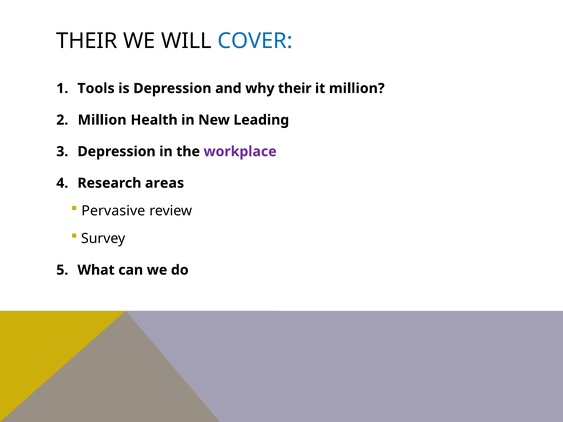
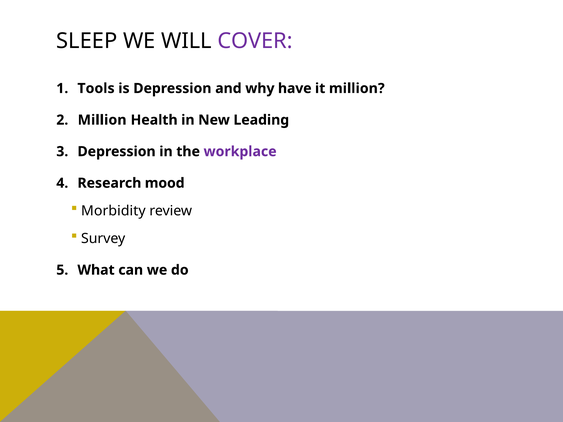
THEIR: THEIR -> SLEEP (87, 41)
COVER colour: blue -> purple (255, 41)
why their: their -> have (295, 88)
areas: areas -> mood (165, 183)
Pervasive: Pervasive -> Morbidity (113, 211)
